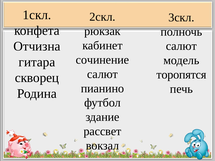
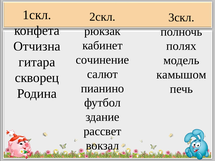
салют: салют -> полях (181, 46)
торопятся: торопятся -> камышом (181, 75)
